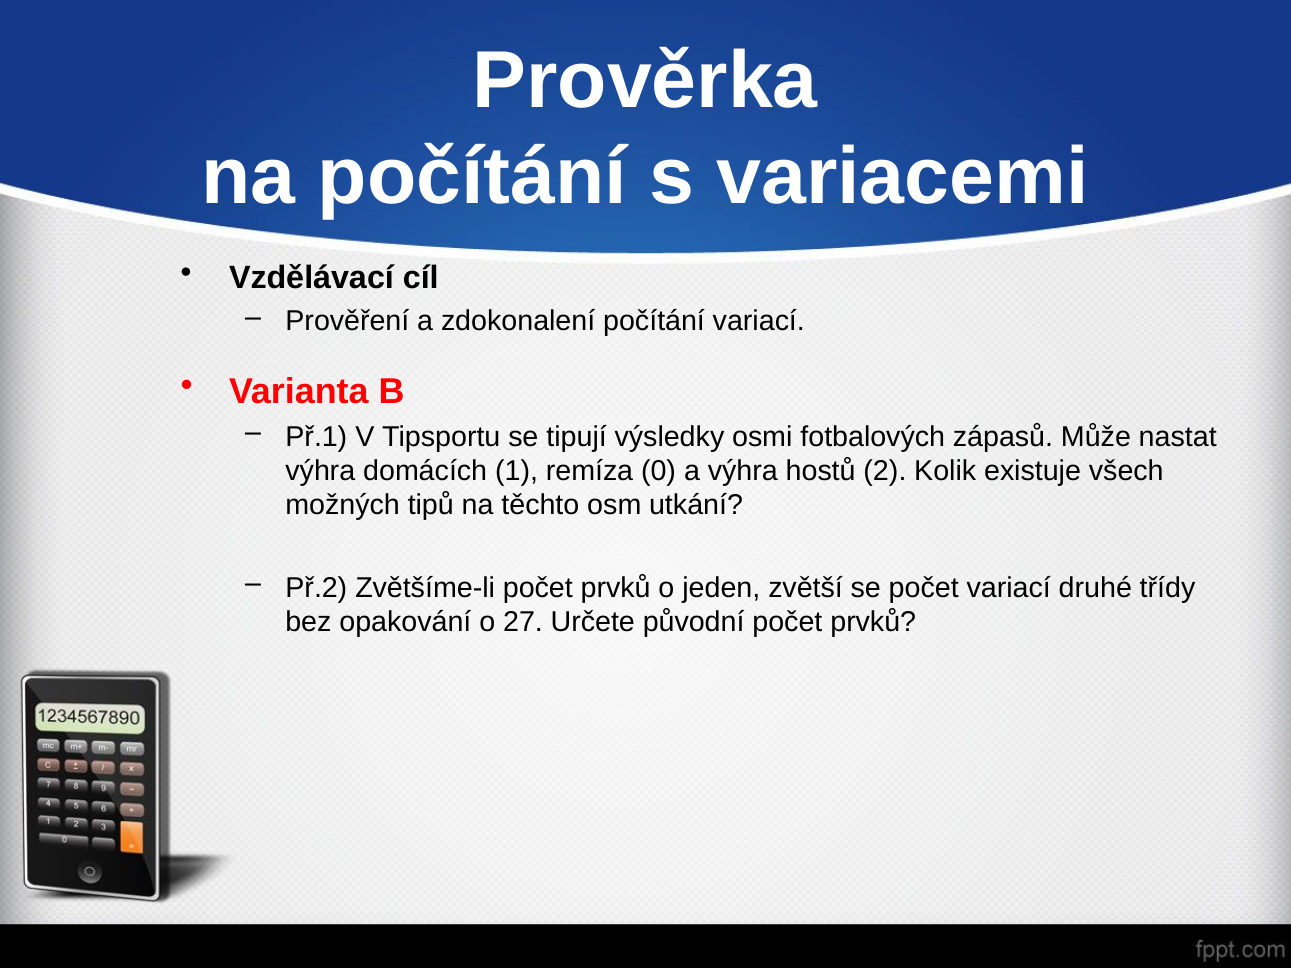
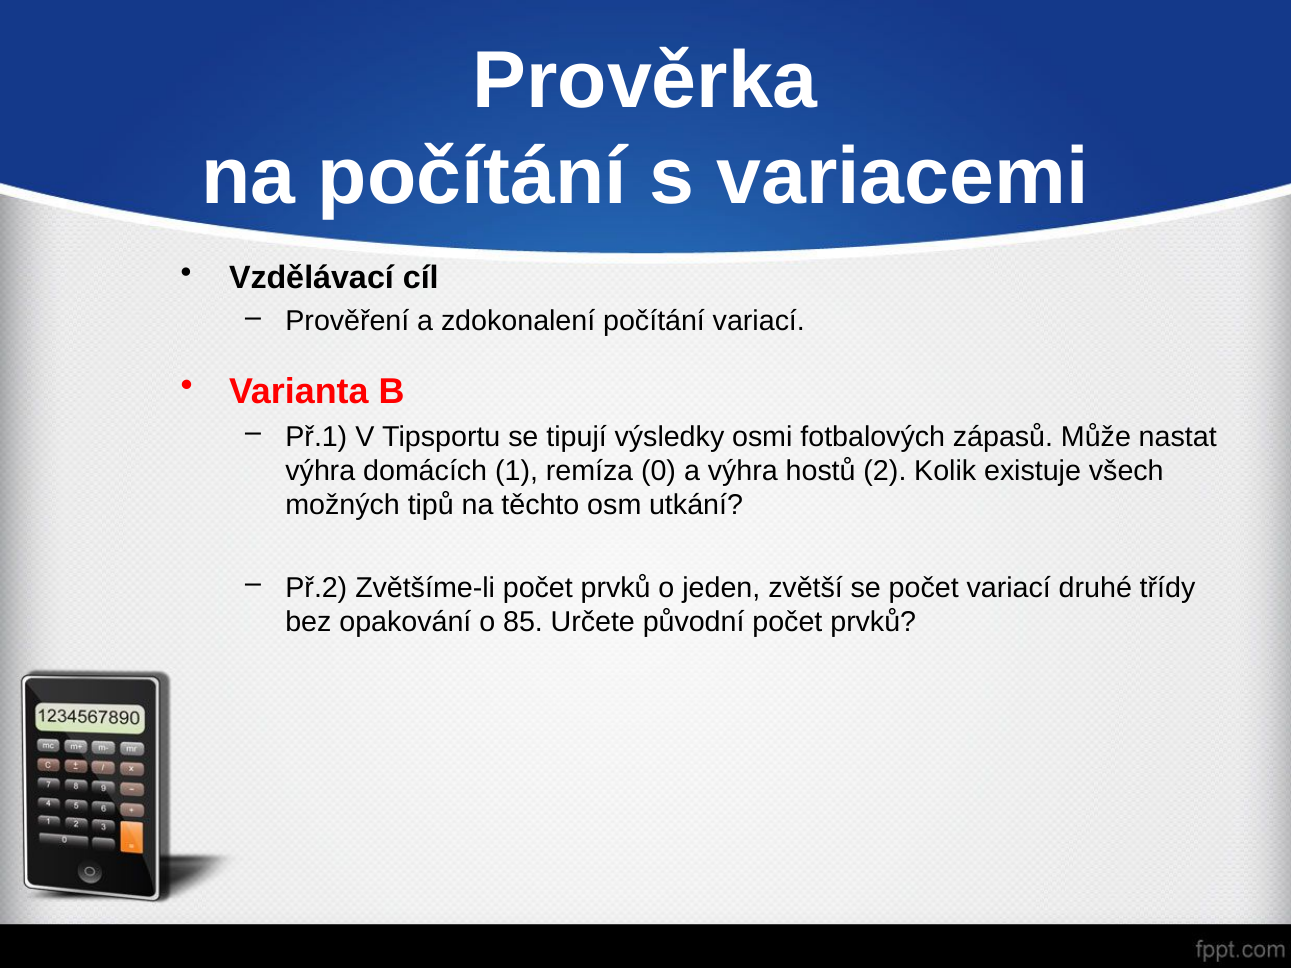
27: 27 -> 85 (523, 623)
